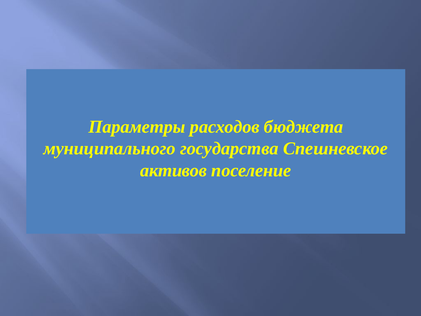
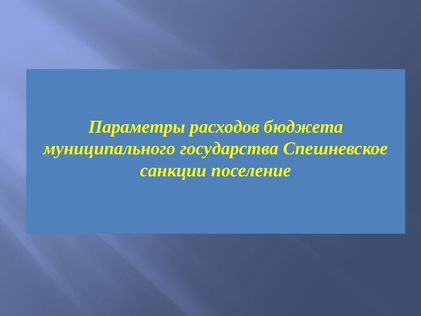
активов: активов -> санкции (174, 170)
